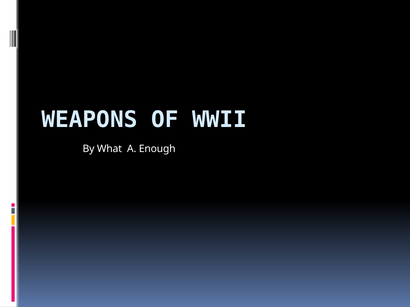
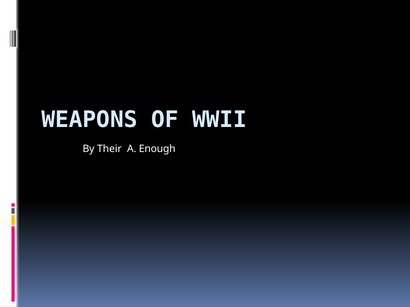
What: What -> Their (109, 149)
